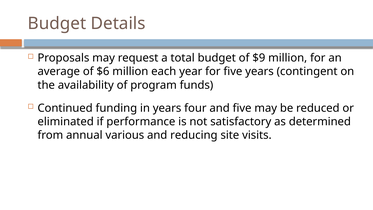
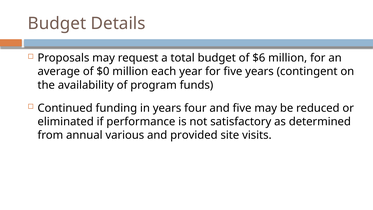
$9: $9 -> $6 (259, 58)
$6: $6 -> $0 (103, 71)
reducing: reducing -> provided (194, 135)
